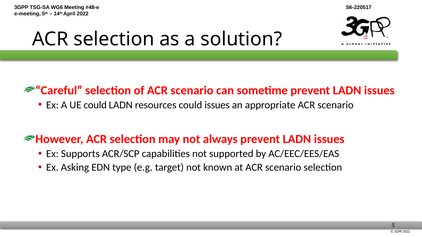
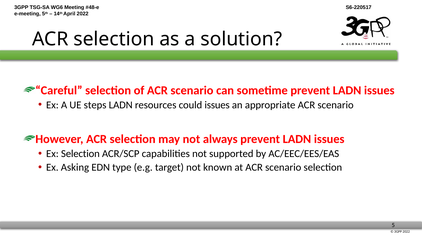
UE could: could -> steps (95, 105)
Ex Supports: Supports -> Selection (80, 154)
